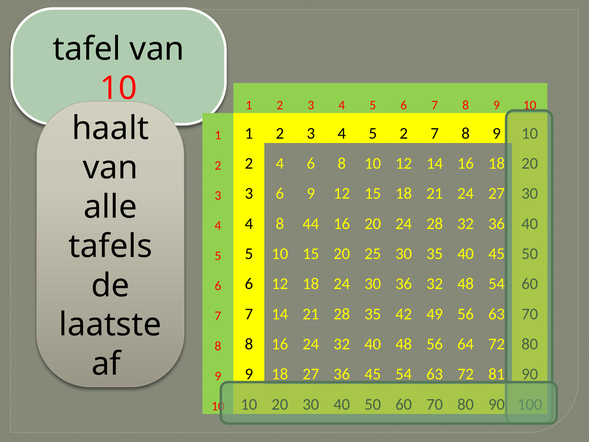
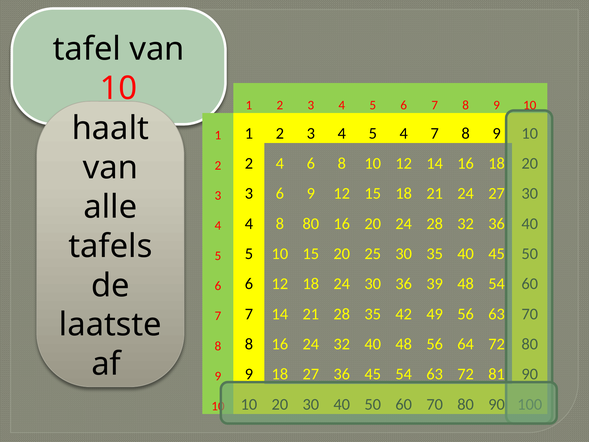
5 2: 2 -> 4 (404, 133)
8 44: 44 -> 80 (311, 223)
36 32: 32 -> 39 (435, 284)
